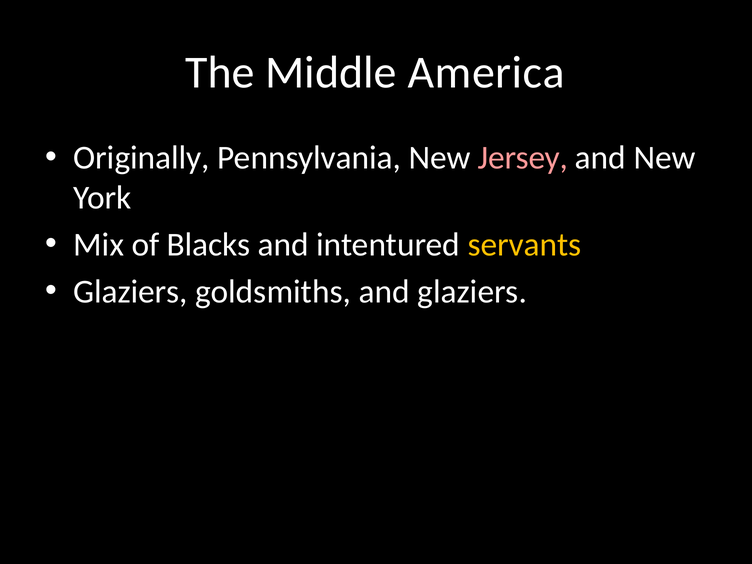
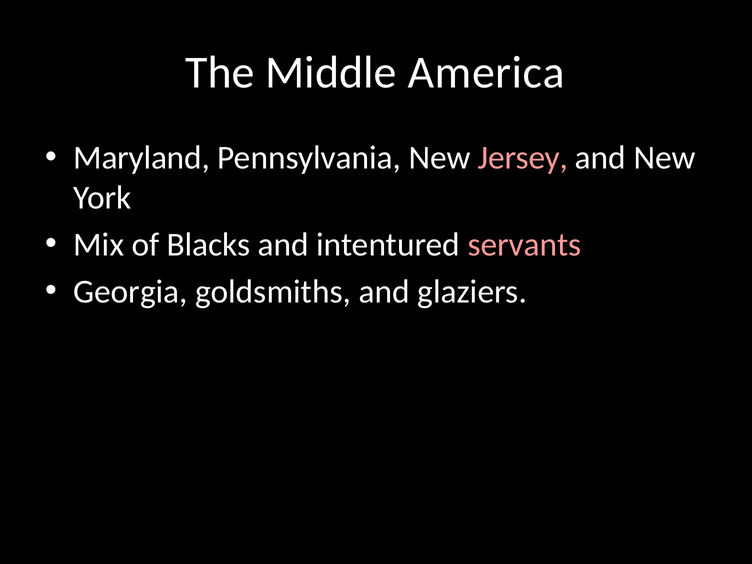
Originally: Originally -> Maryland (142, 158)
servants colour: yellow -> pink (525, 245)
Glaziers: Glaziers -> Georgia (130, 291)
